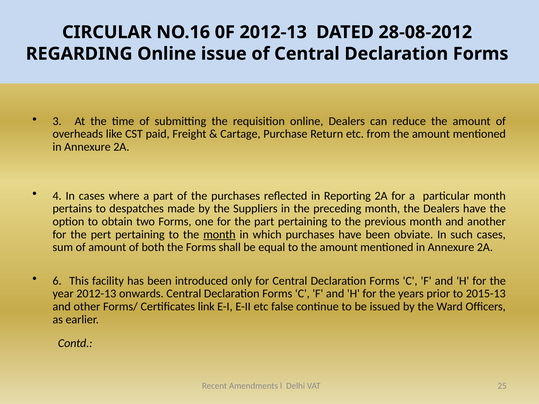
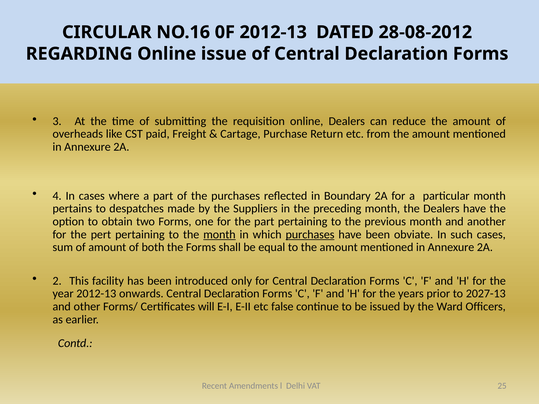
Reporting: Reporting -> Boundary (347, 196)
purchases underline: none -> present (310, 235)
6: 6 -> 2 (57, 281)
2015-13: 2015-13 -> 2027-13 (486, 294)
link: link -> will (206, 307)
